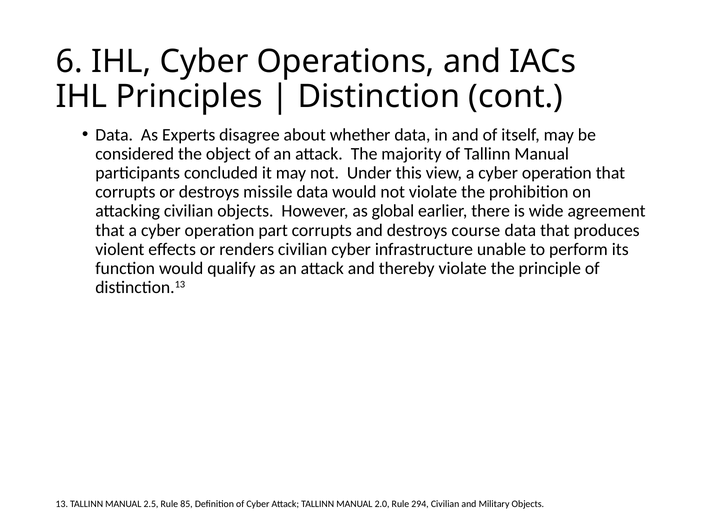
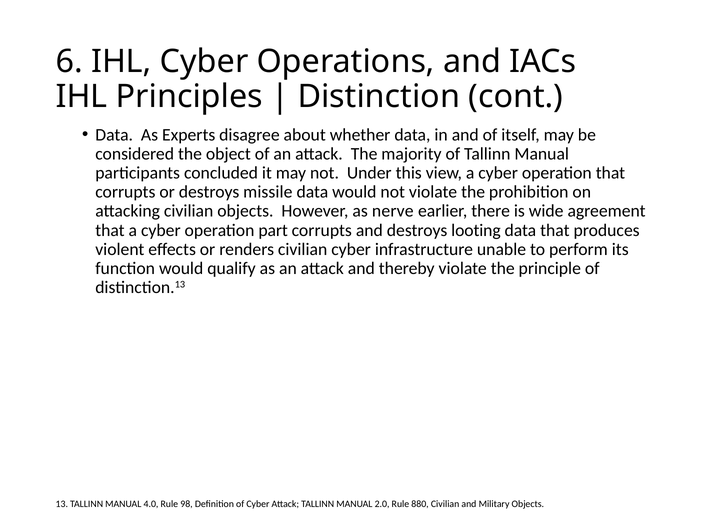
global: global -> nerve (393, 211)
course: course -> looting (476, 230)
2.5: 2.5 -> 4.0 (151, 504)
85: 85 -> 98 (186, 504)
294: 294 -> 880 (420, 504)
